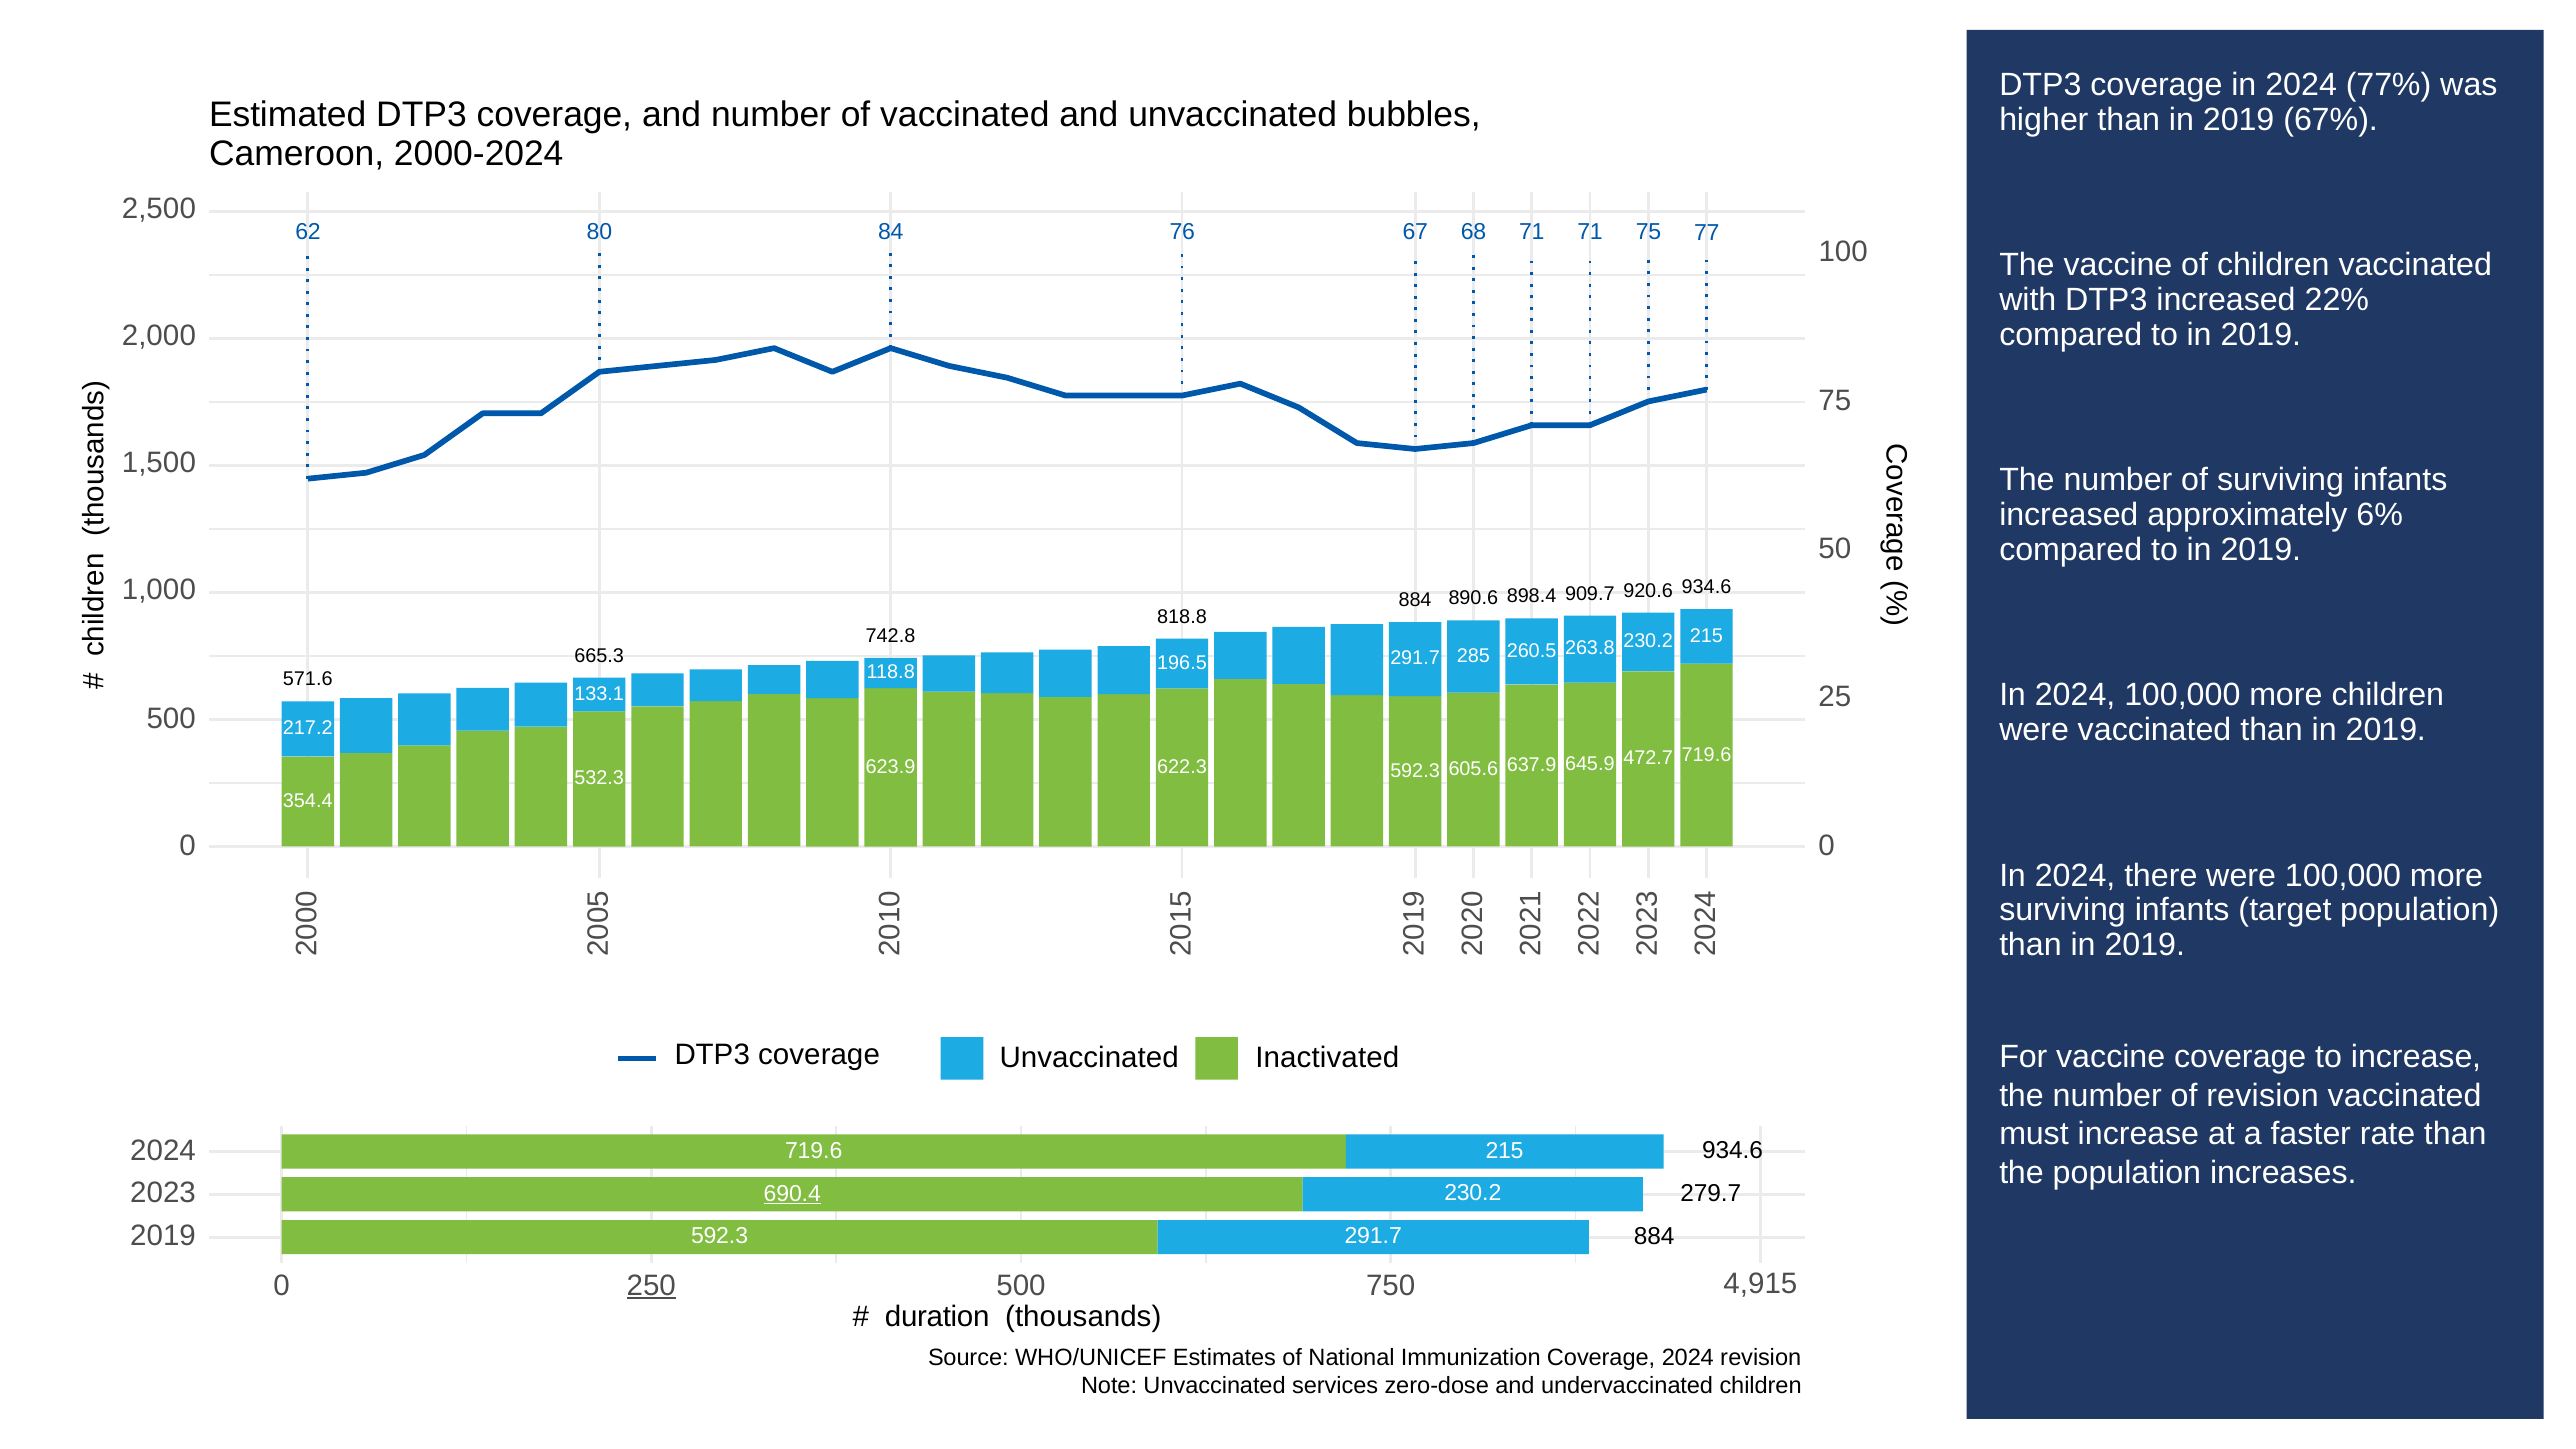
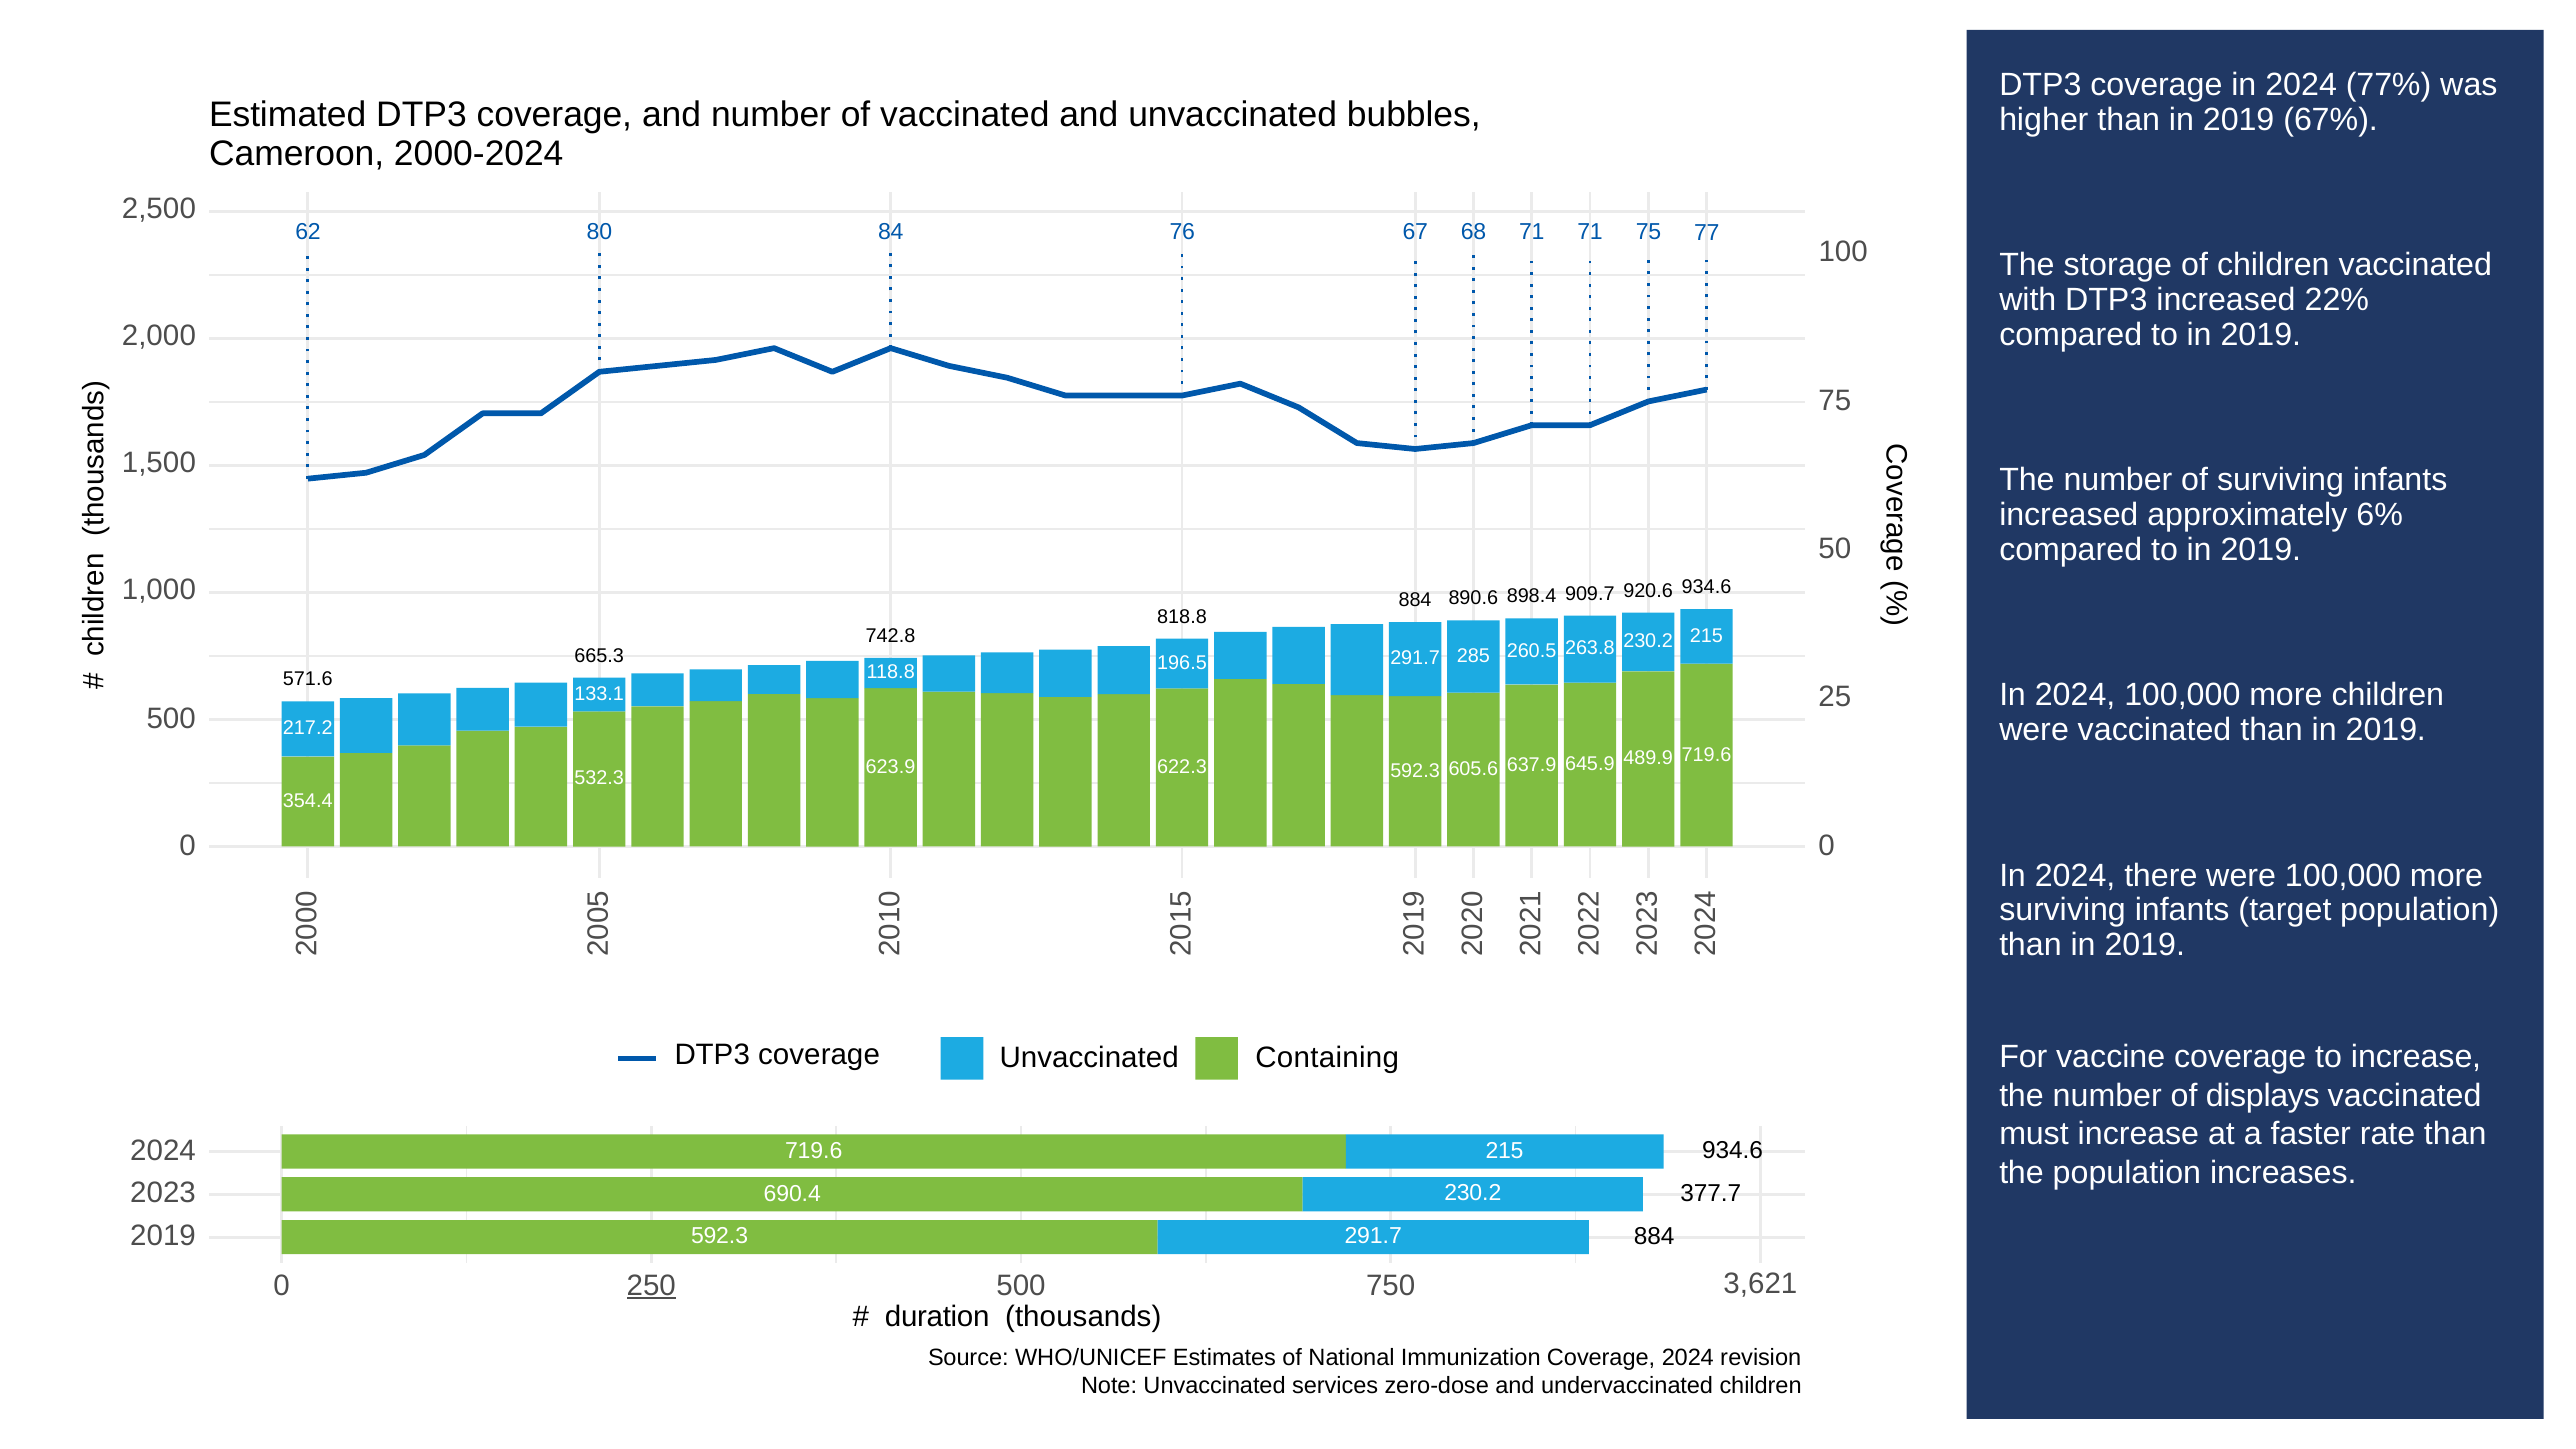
The vaccine: vaccine -> storage (2118, 265)
472.7: 472.7 -> 489.9 (1648, 758)
Inactivated: Inactivated -> Containing (1327, 1057)
of revision: revision -> displays (2263, 1096)
279.7: 279.7 -> 377.7 (1711, 1193)
690.4 underline: present -> none (792, 1193)
4,915: 4,915 -> 3,621 (1760, 1284)
